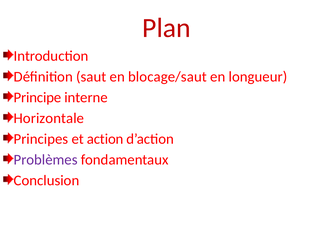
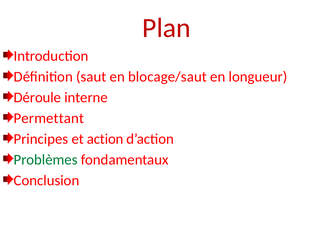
Principe: Principe -> Déroule (37, 97)
Horizontale: Horizontale -> Permettant (49, 118)
Problèmes colour: purple -> green (46, 160)
